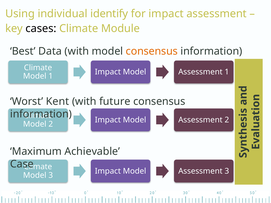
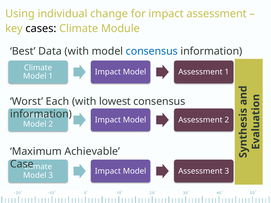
identify: identify -> change (109, 14)
consensus colour: orange -> blue (152, 51)
Kent: Kent -> Each (58, 101)
future: future -> lowest (115, 101)
